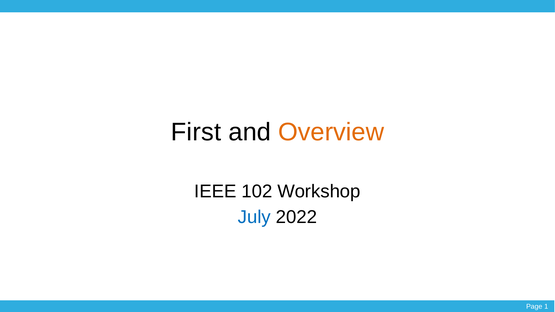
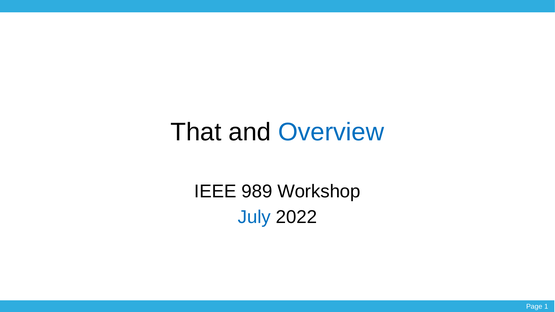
First: First -> That (196, 132)
Overview colour: orange -> blue (331, 132)
102: 102 -> 989 (257, 191)
